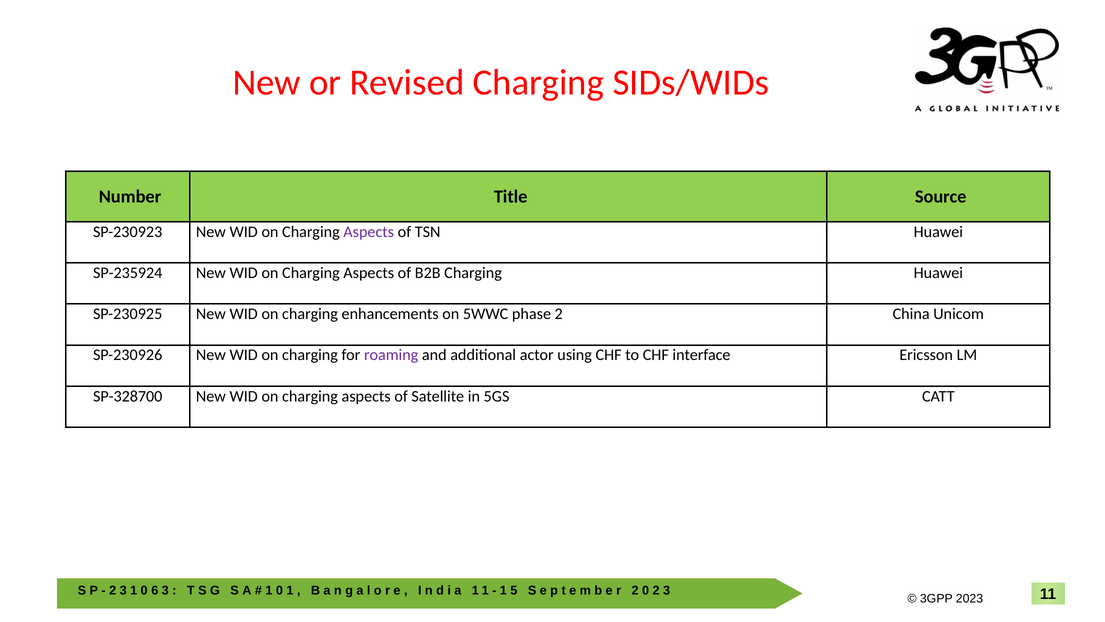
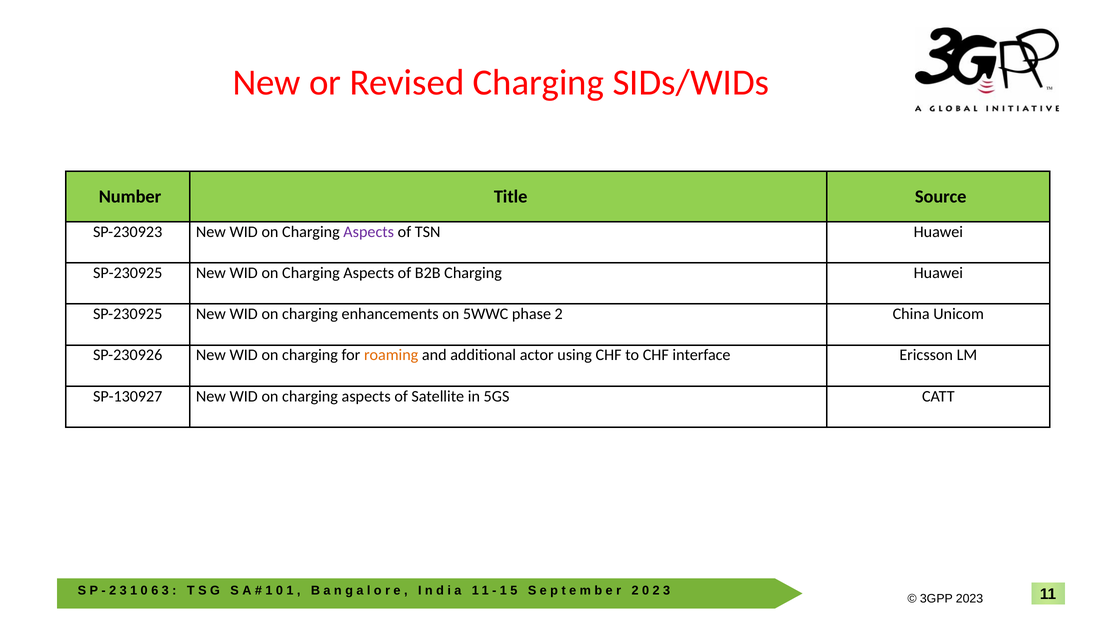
SP-235924: SP-235924 -> SP-230925 (128, 273)
roaming colour: purple -> orange (391, 355)
SP-328700: SP-328700 -> SP-130927 (128, 396)
